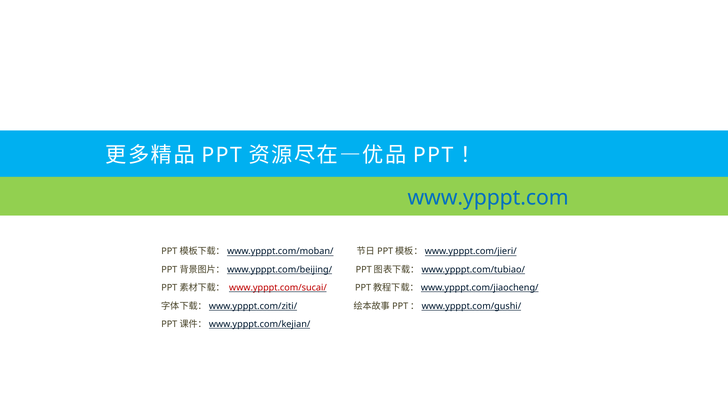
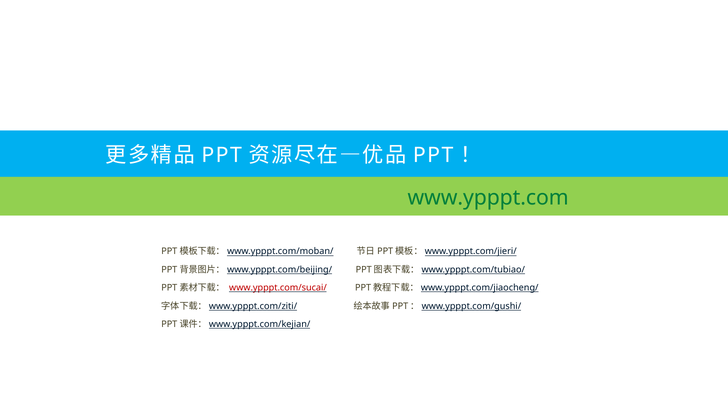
www.ypppt.com colour: blue -> green (488, 197)
